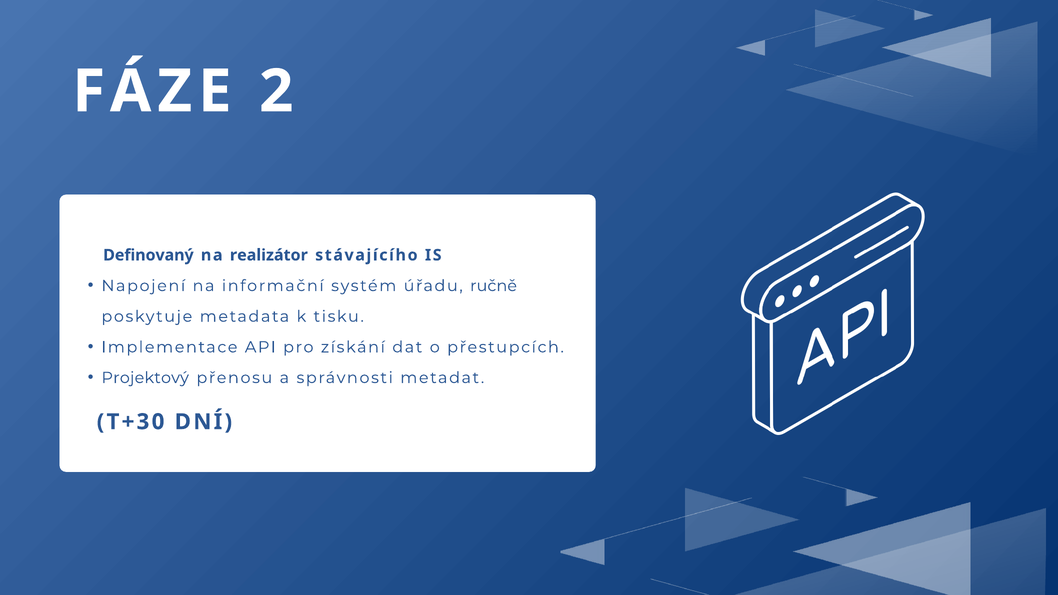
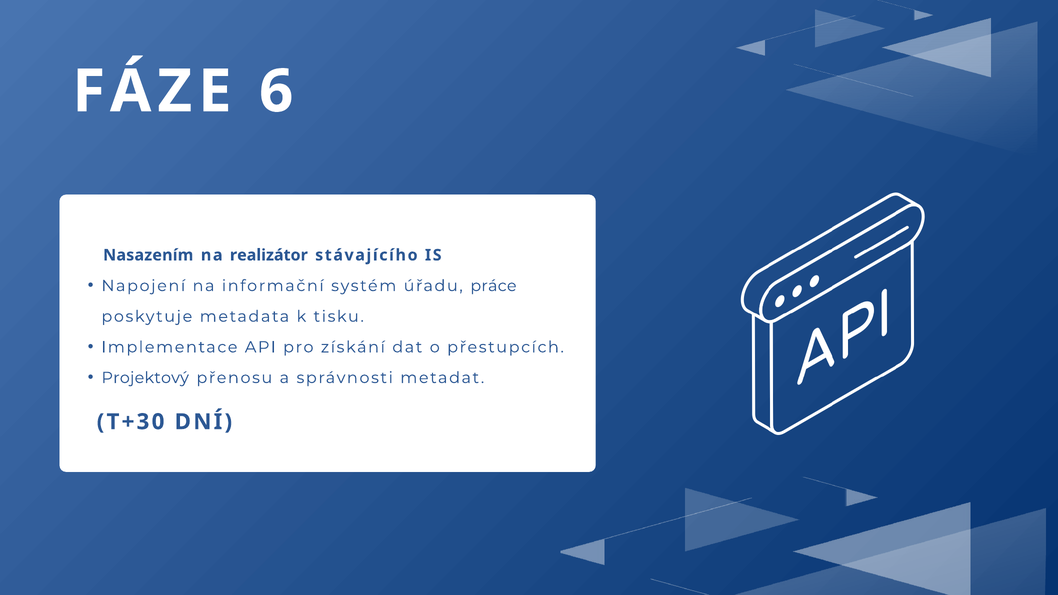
2: 2 -> 6 (276, 92)
Definovaný: Definovaný -> Nasazením (148, 255)
ručně: ručně -> práce (493, 286)
